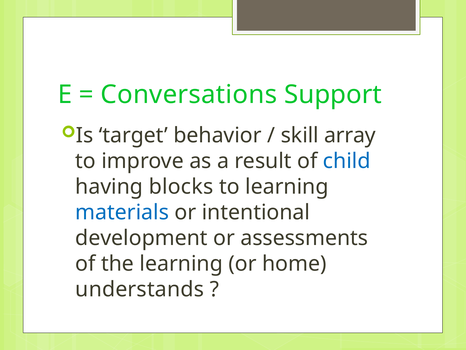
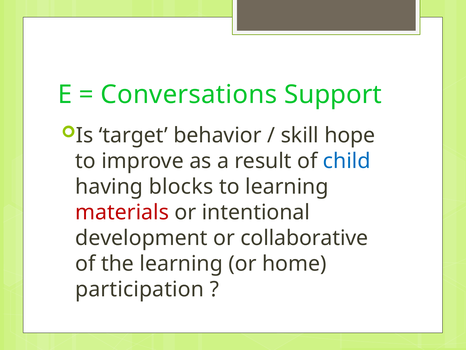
array: array -> hope (350, 135)
materials colour: blue -> red (122, 212)
assessments: assessments -> collaborative (304, 238)
understands: understands -> participation (140, 289)
